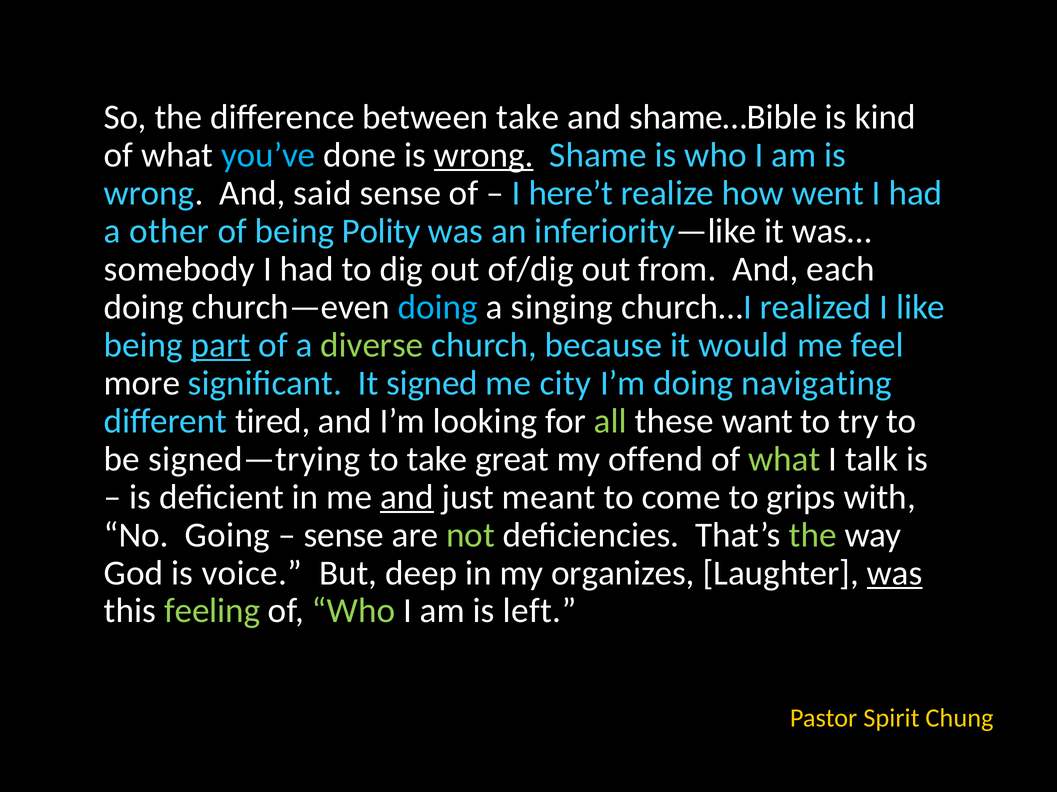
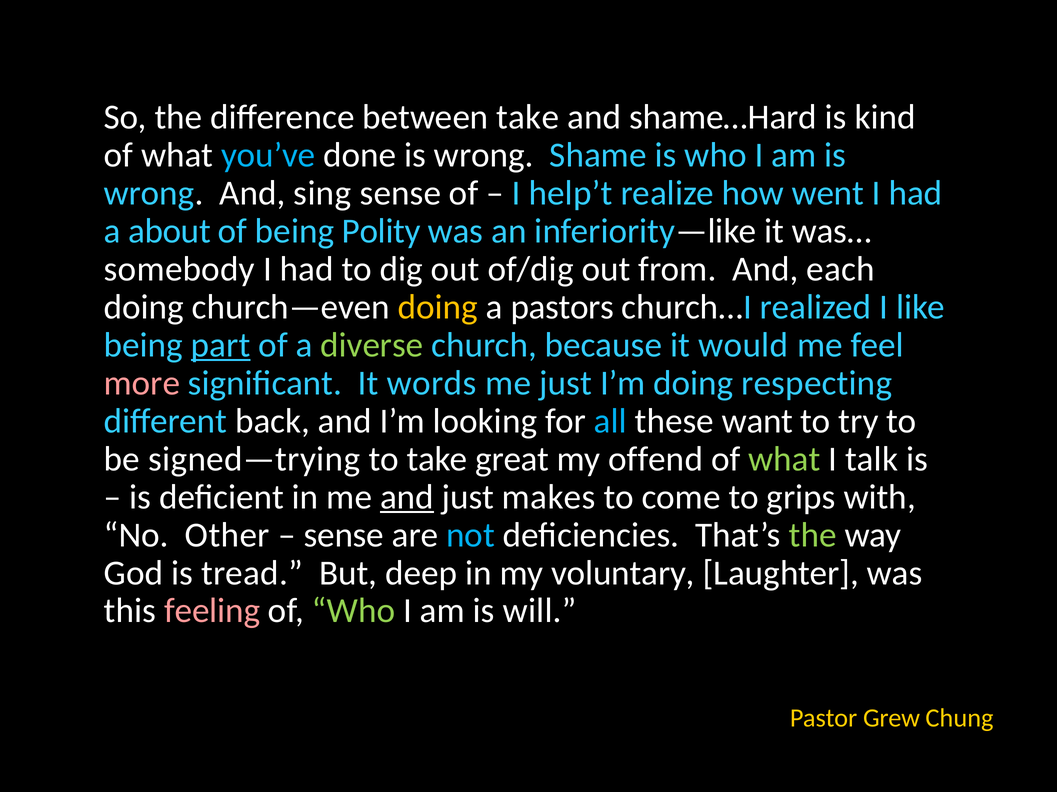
shame…Bible: shame…Bible -> shame…Hard (723, 117)
wrong underline: present -> none (484, 155)
said: said -> sing (322, 193)
here’t: here’t -> help’t (571, 193)
other: other -> about (169, 231)
doing colour: light blue -> yellow (438, 307)
singing: singing -> pastors (562, 307)
more colour: white -> pink (142, 383)
signed: signed -> words (432, 383)
me city: city -> just (566, 383)
navigating: navigating -> respecting (817, 383)
tired: tired -> back (273, 421)
all colour: light green -> light blue (610, 421)
meant: meant -> makes (549, 497)
Going: Going -> Other (227, 535)
not colour: light green -> light blue (470, 535)
voice: voice -> tread (252, 573)
organizes: organizes -> voluntary (623, 573)
was underline: present -> none (895, 573)
feeling colour: light green -> pink (212, 611)
left: left -> will (540, 611)
Spirit: Spirit -> Grew (892, 719)
